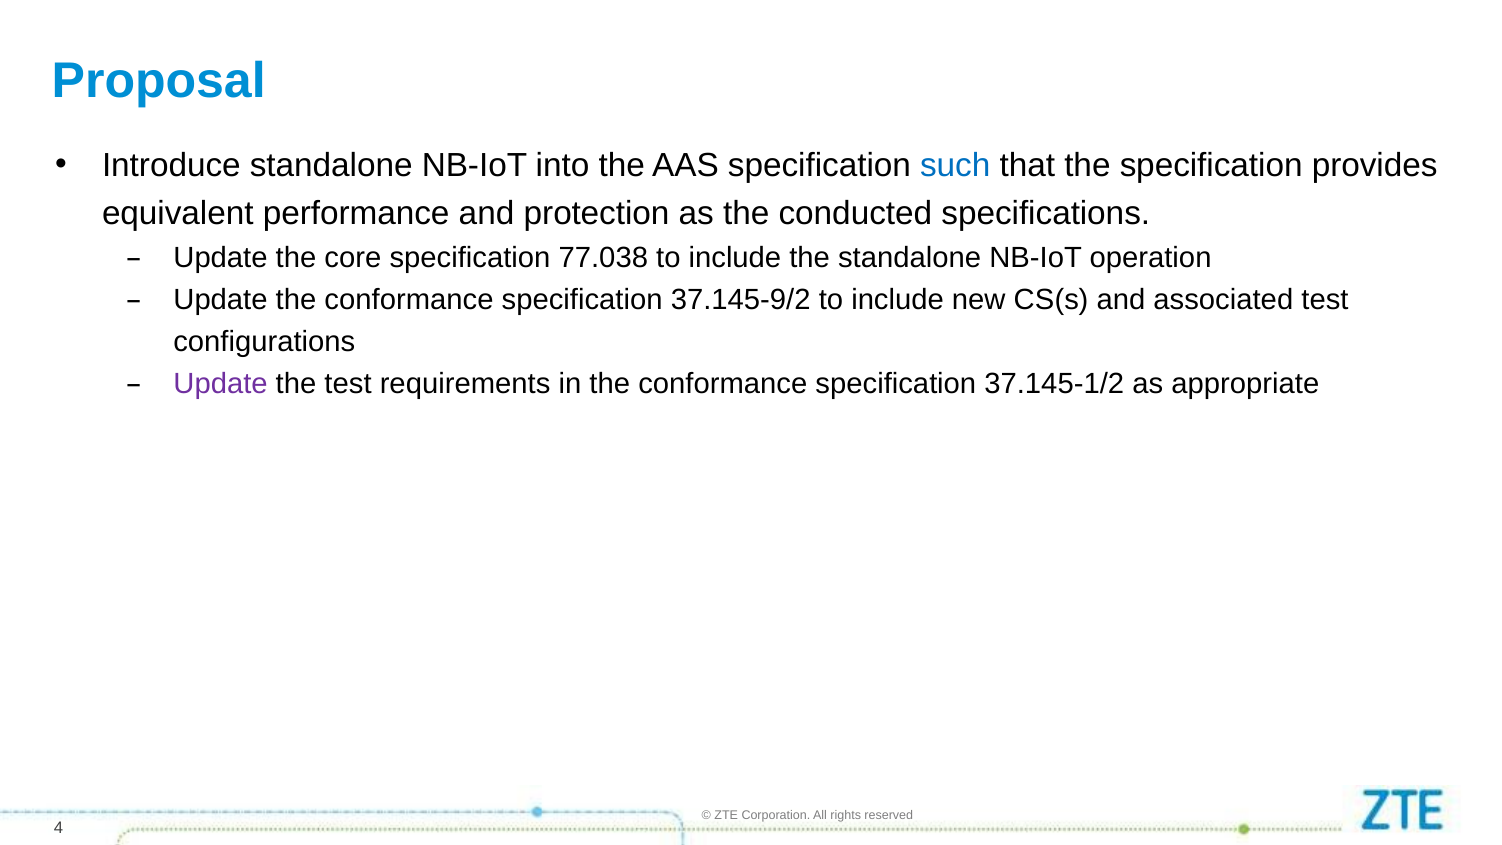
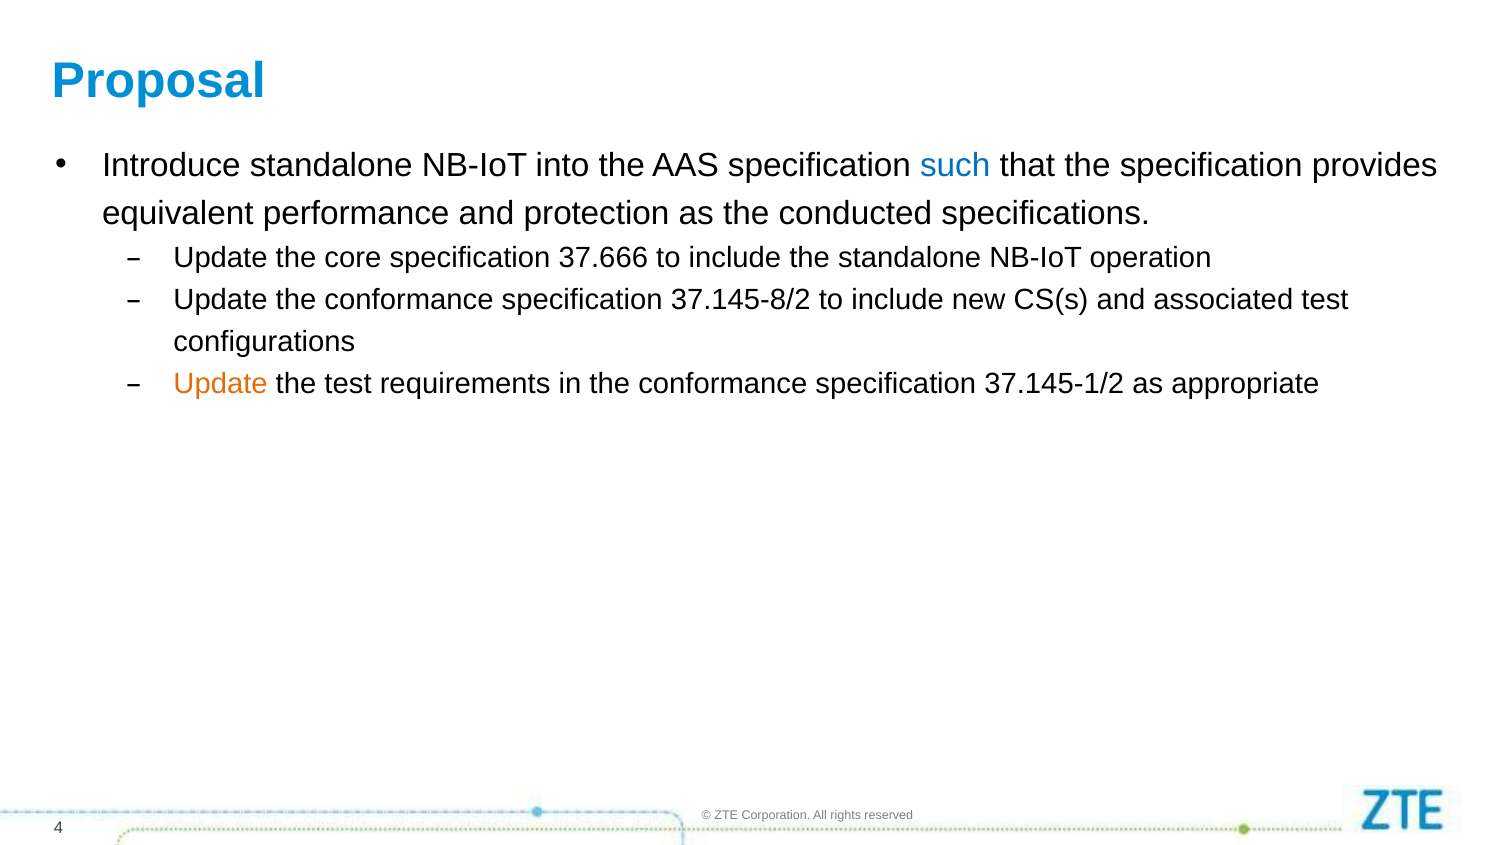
77.038: 77.038 -> 37.666 (603, 258)
37.145-9/2: 37.145-9/2 -> 37.145-8/2 (741, 300)
Update colour: purple -> orange (221, 384)
